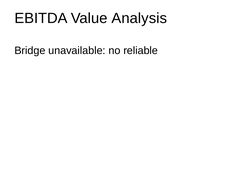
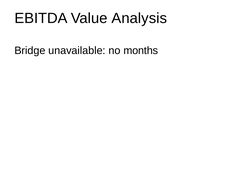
reliable: reliable -> months (141, 51)
